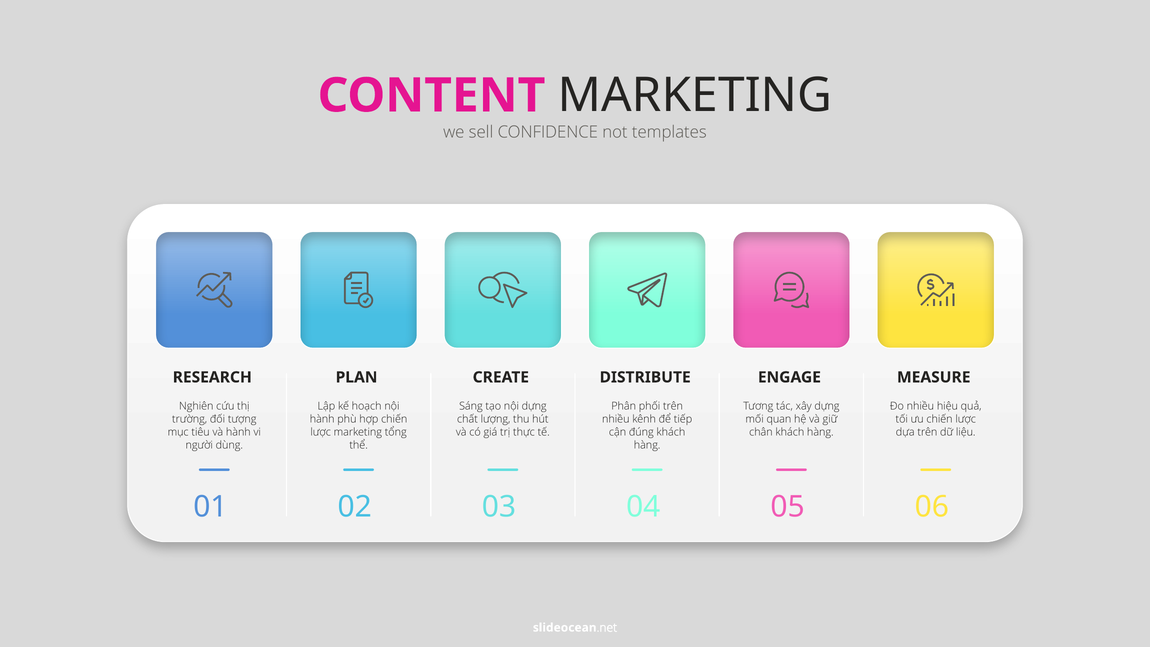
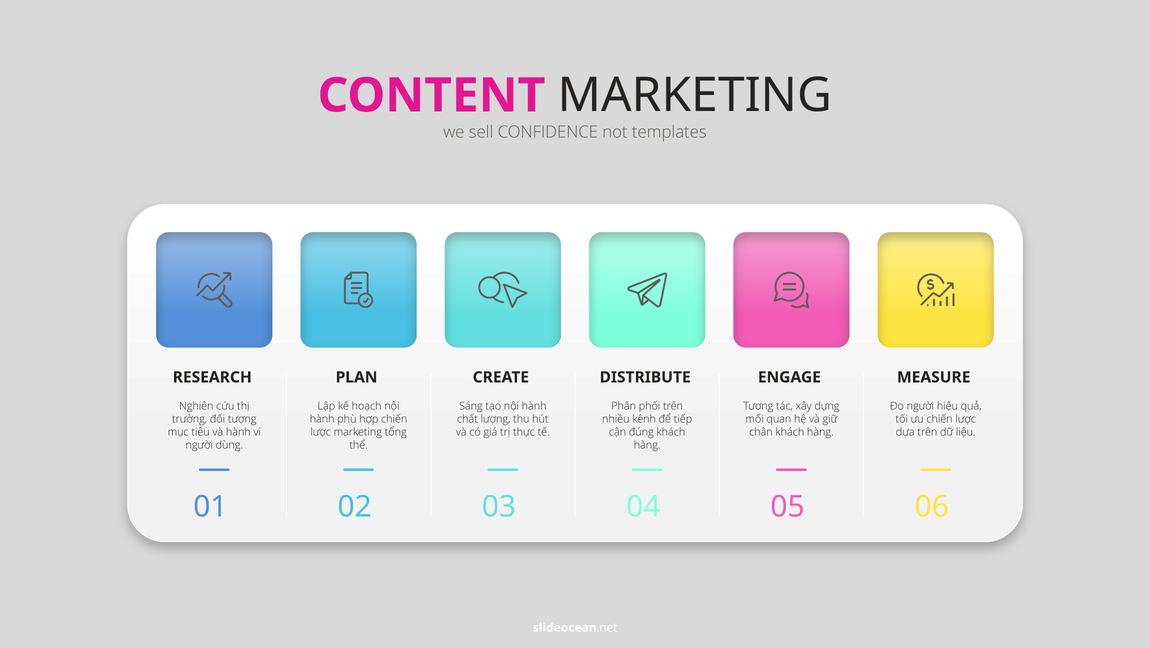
tạo nội dựng: dựng -> hành (534, 406)
Đo nhiều: nhiều -> người (920, 406)
